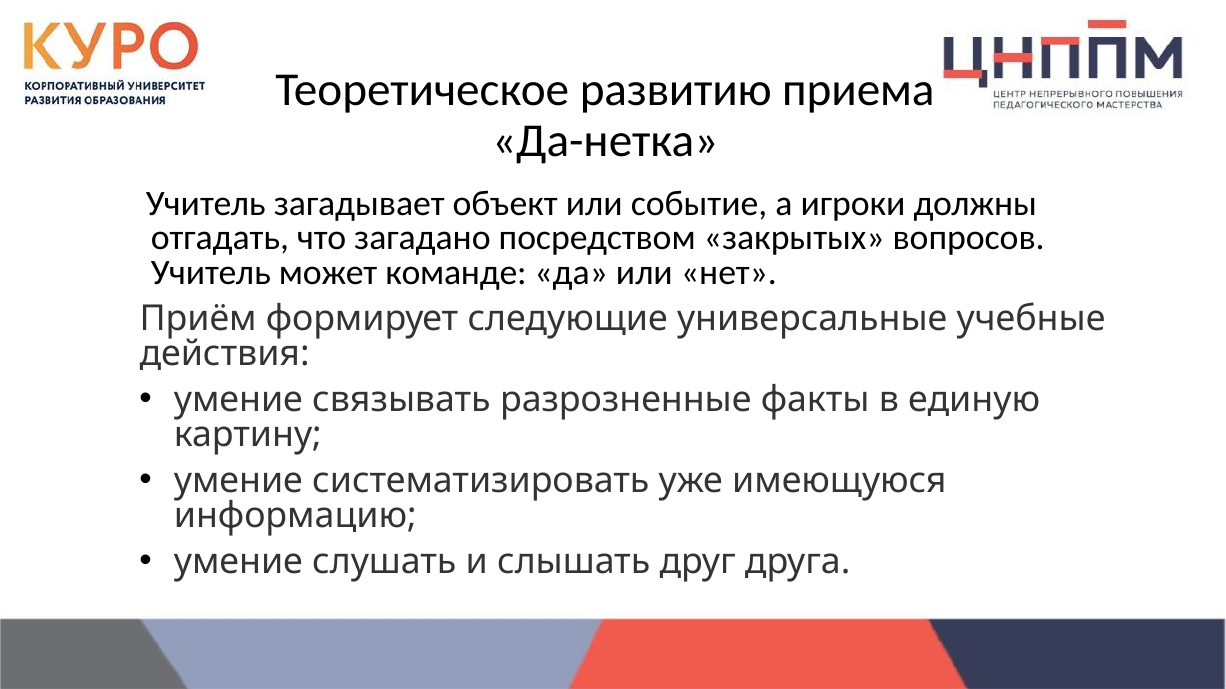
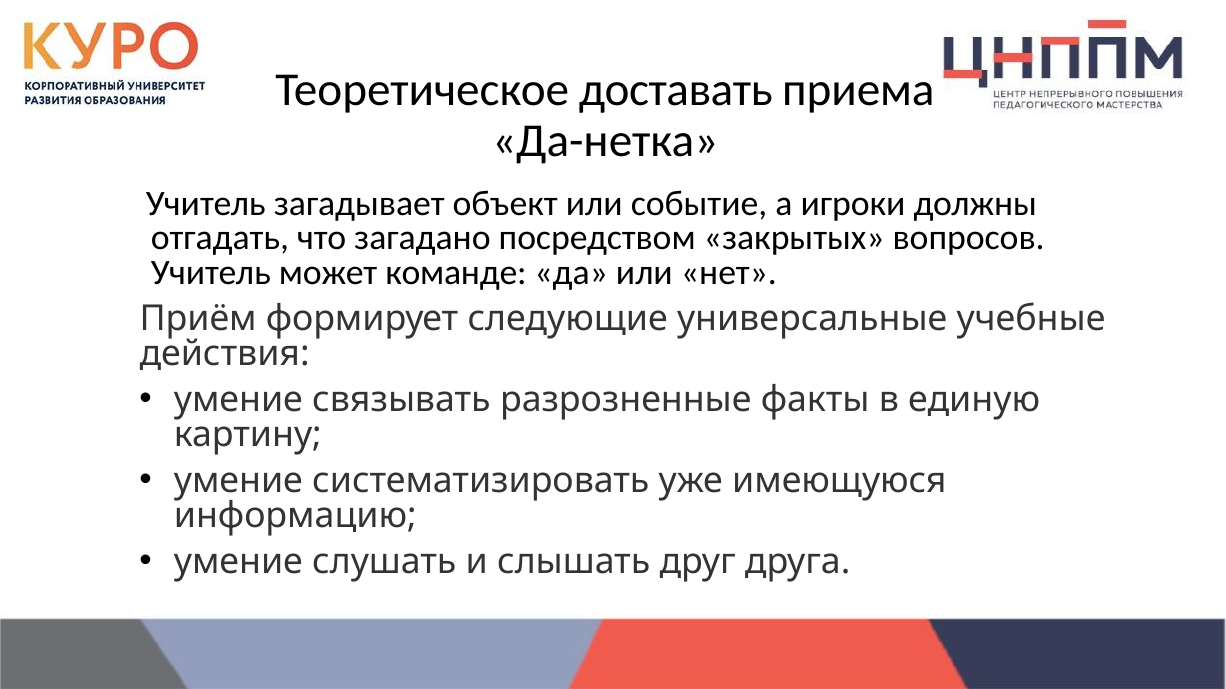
развитию: развитию -> доставать (676, 90)
